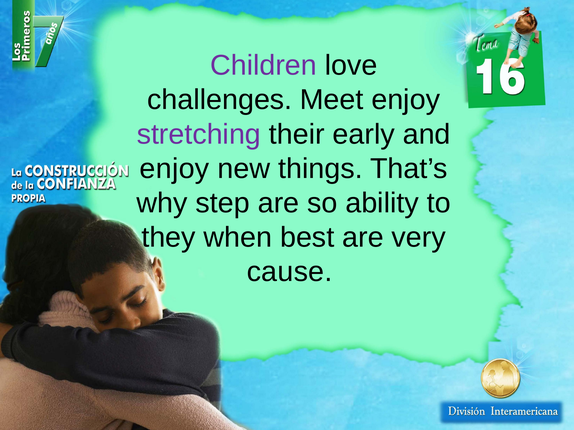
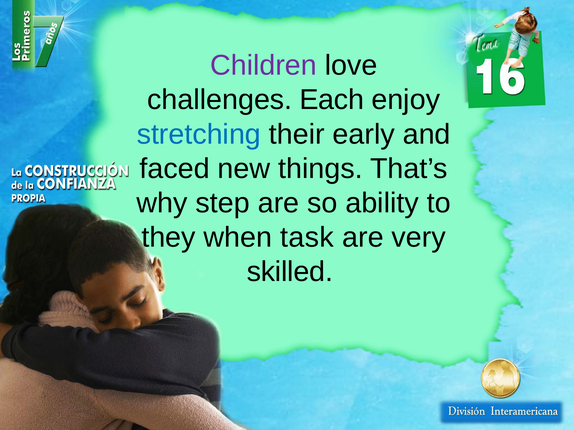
Meet: Meet -> Each (332, 100)
stretching colour: purple -> blue (199, 134)
enjoy: enjoy -> faced (175, 169)
best: best -> task (307, 238)
cause: cause -> skilled (290, 272)
